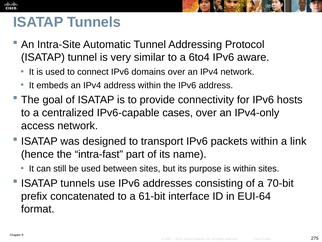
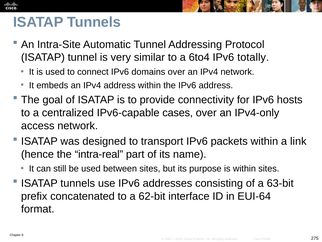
aware: aware -> totally (253, 57)
intra-fast: intra-fast -> intra-real (99, 154)
70-bit: 70-bit -> 63-bit (280, 183)
61-bit: 61-bit -> 62-bit (152, 196)
